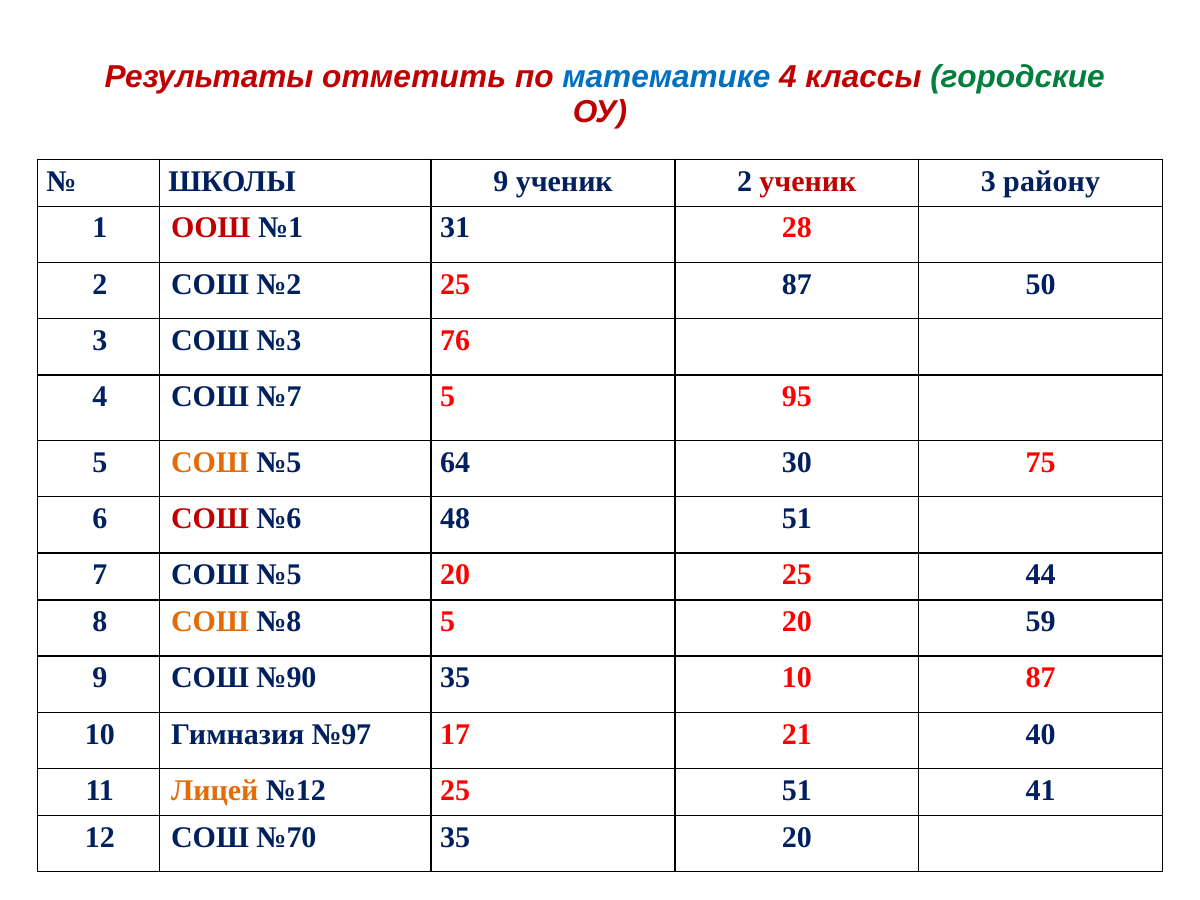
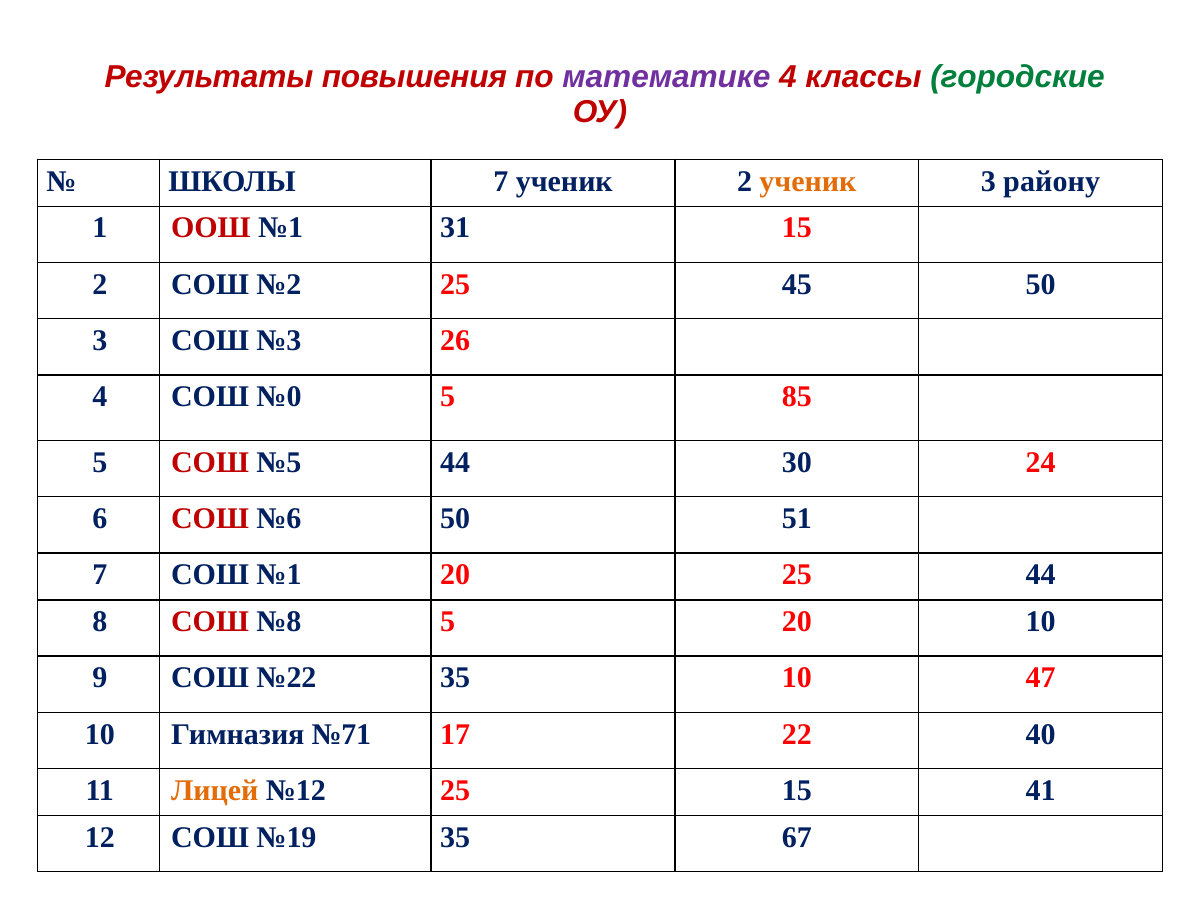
отметить: отметить -> повышения (414, 77)
математике colour: blue -> purple (666, 77)
ШКОЛЫ 9: 9 -> 7 (501, 181)
ученик colour: red -> orange (808, 181)
31 28: 28 -> 15 (797, 228)
25 87: 87 -> 45 (797, 284)
76: 76 -> 26 (455, 341)
№7: №7 -> №0 (279, 397)
95: 95 -> 85 (797, 397)
СОШ colour: orange -> red (210, 462)
№5 64: 64 -> 44 (455, 462)
75: 75 -> 24 (1041, 462)
№6 48: 48 -> 50 (455, 519)
7 СОШ №5: №5 -> №1 (279, 575)
СОШ colour: orange -> red (210, 622)
20 59: 59 -> 10 (1041, 622)
№90: №90 -> №22 (286, 678)
10 87: 87 -> 47 (1041, 678)
№97: №97 -> №71 (341, 734)
21: 21 -> 22 (797, 734)
25 51: 51 -> 15 (797, 790)
№70: №70 -> №19 (286, 837)
35 20: 20 -> 67 (797, 837)
